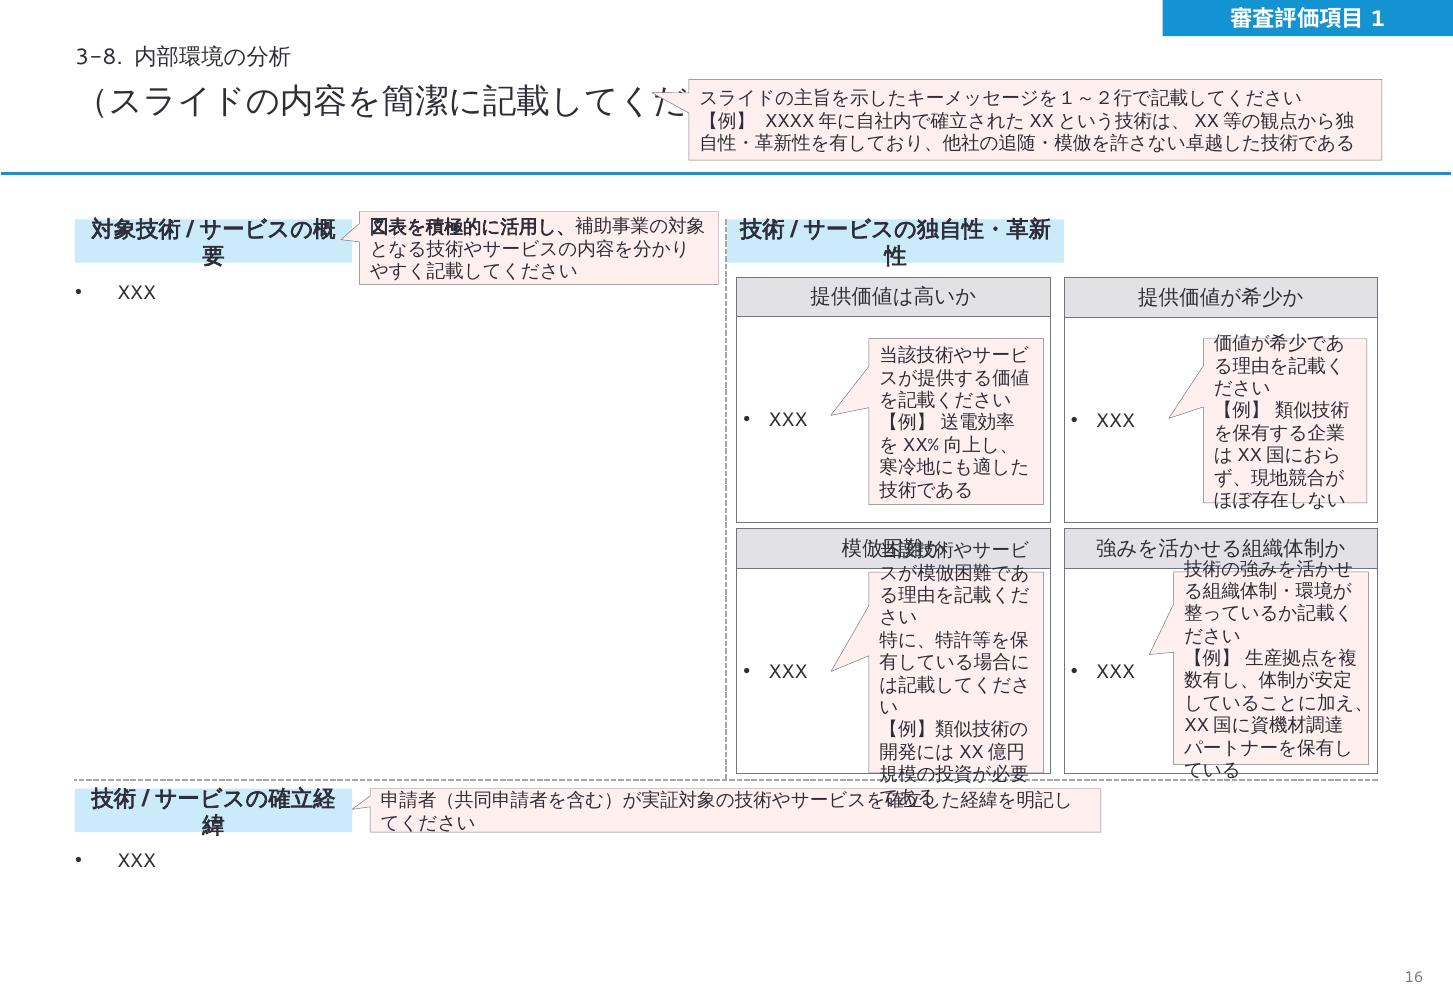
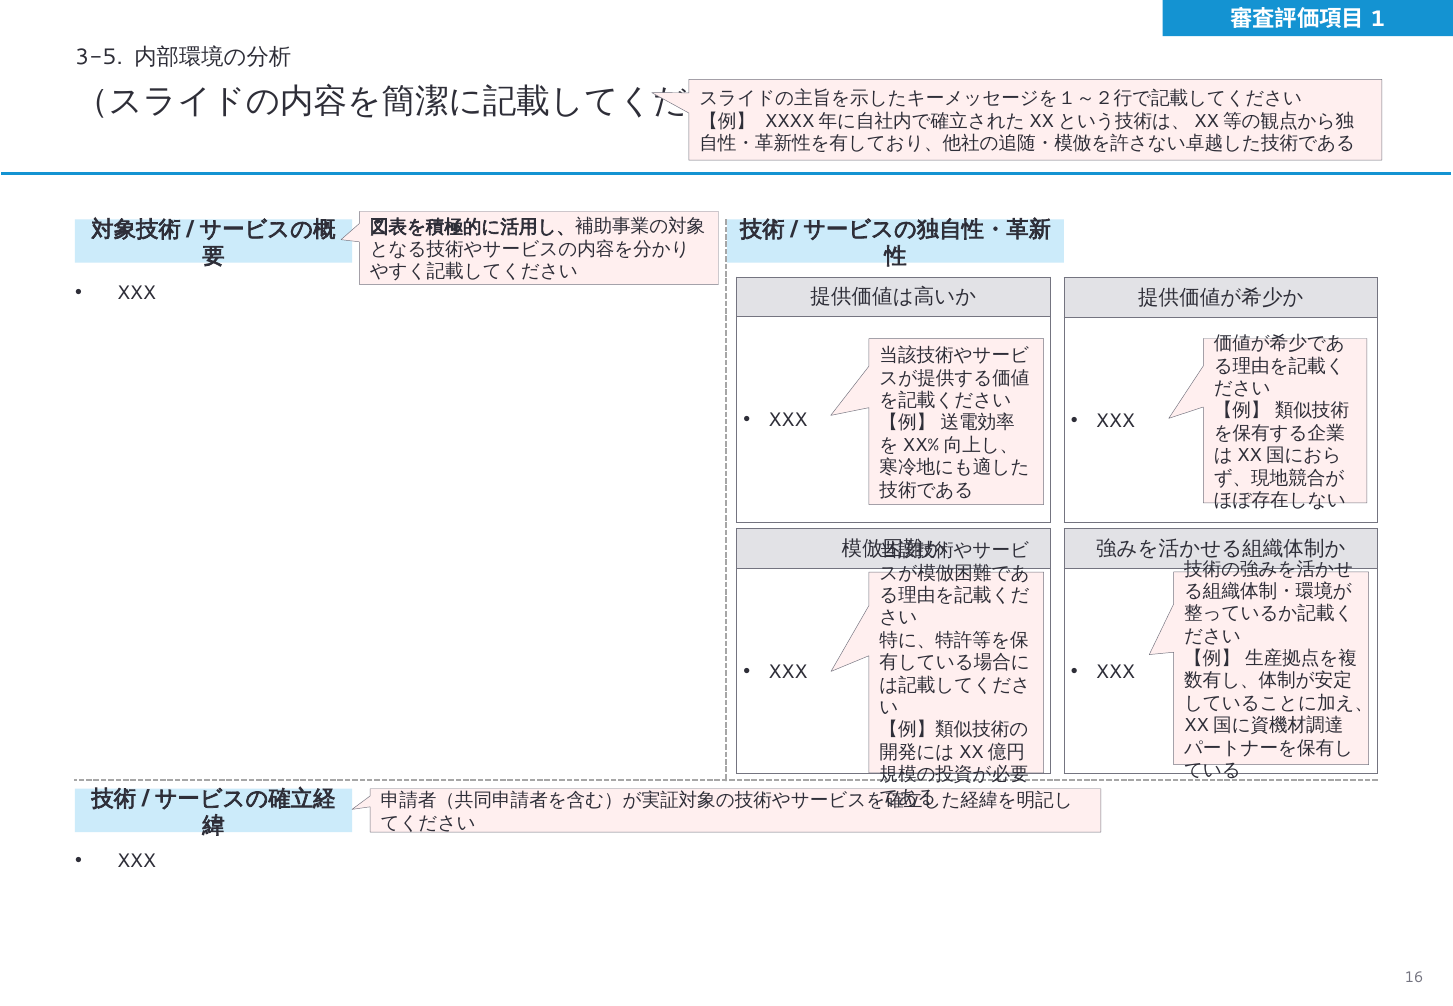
3-8: 3-8 -> 3-5 (99, 57)
